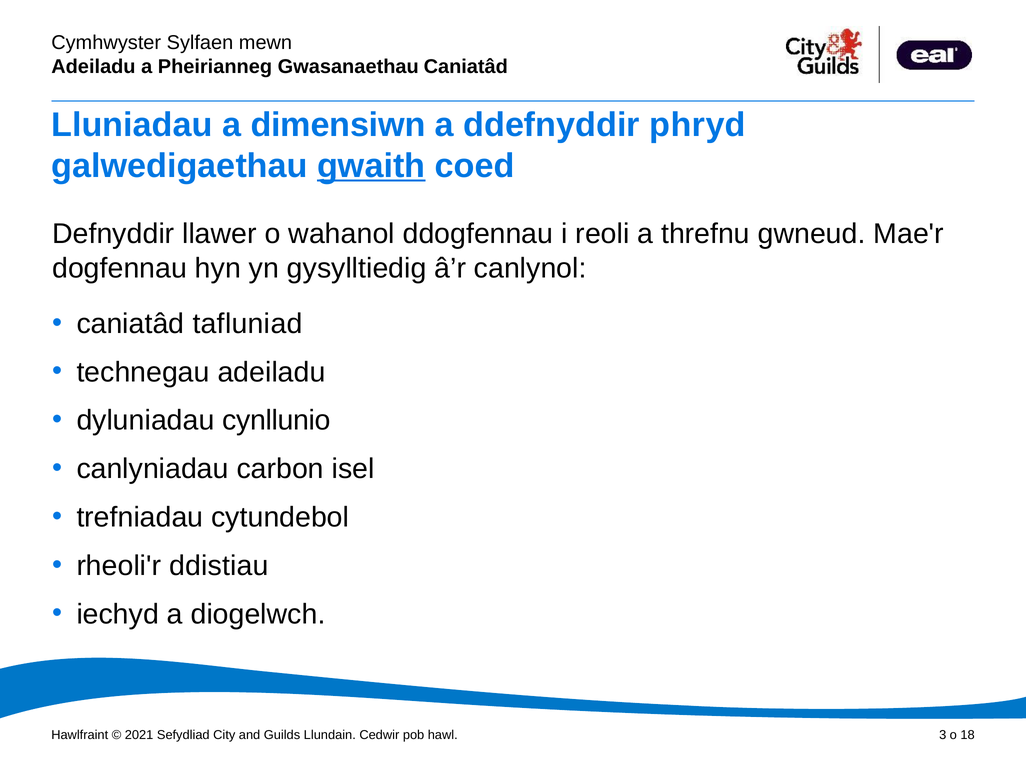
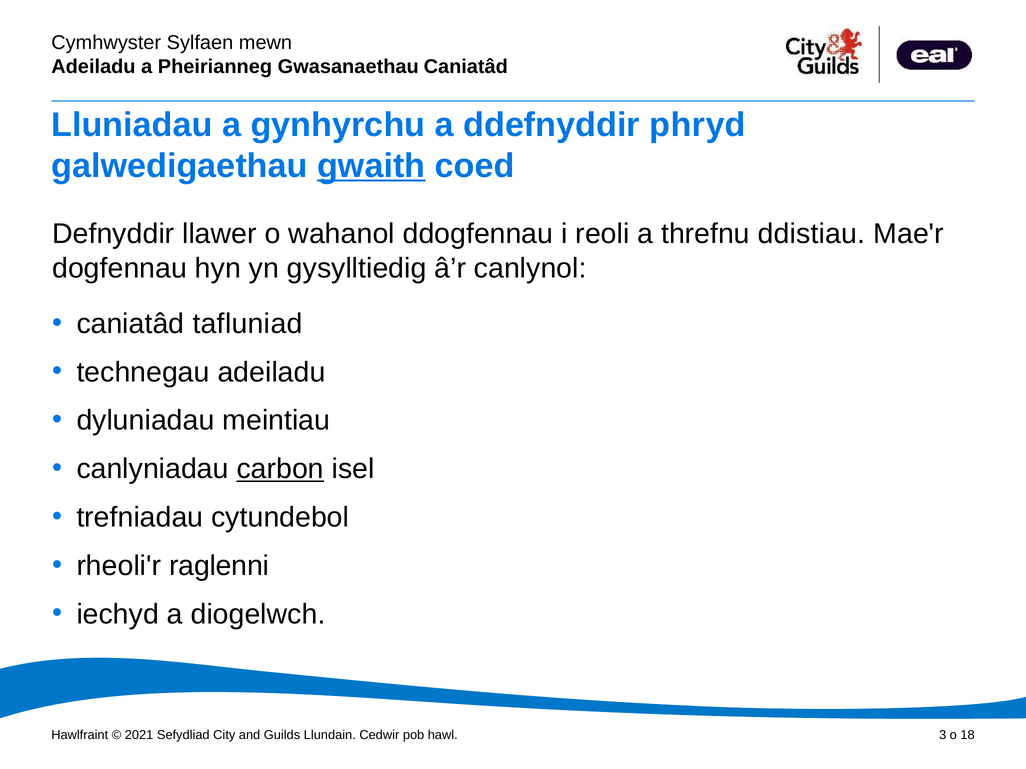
dimensiwn: dimensiwn -> gynhyrchu (338, 125)
gwneud: gwneud -> ddistiau (812, 234)
cynllunio: cynllunio -> meintiau (276, 421)
carbon underline: none -> present (280, 469)
ddistiau: ddistiau -> raglenni (219, 566)
